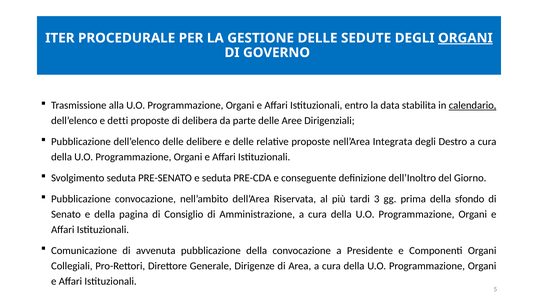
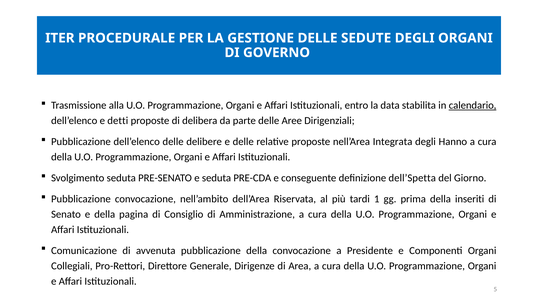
ORGANI underline: present -> none (465, 38)
Destro: Destro -> Hanno (453, 141)
dell’Inoltro: dell’Inoltro -> dell’Spetta (412, 178)
3: 3 -> 1 (377, 199)
sfondo: sfondo -> inseriti (470, 199)
